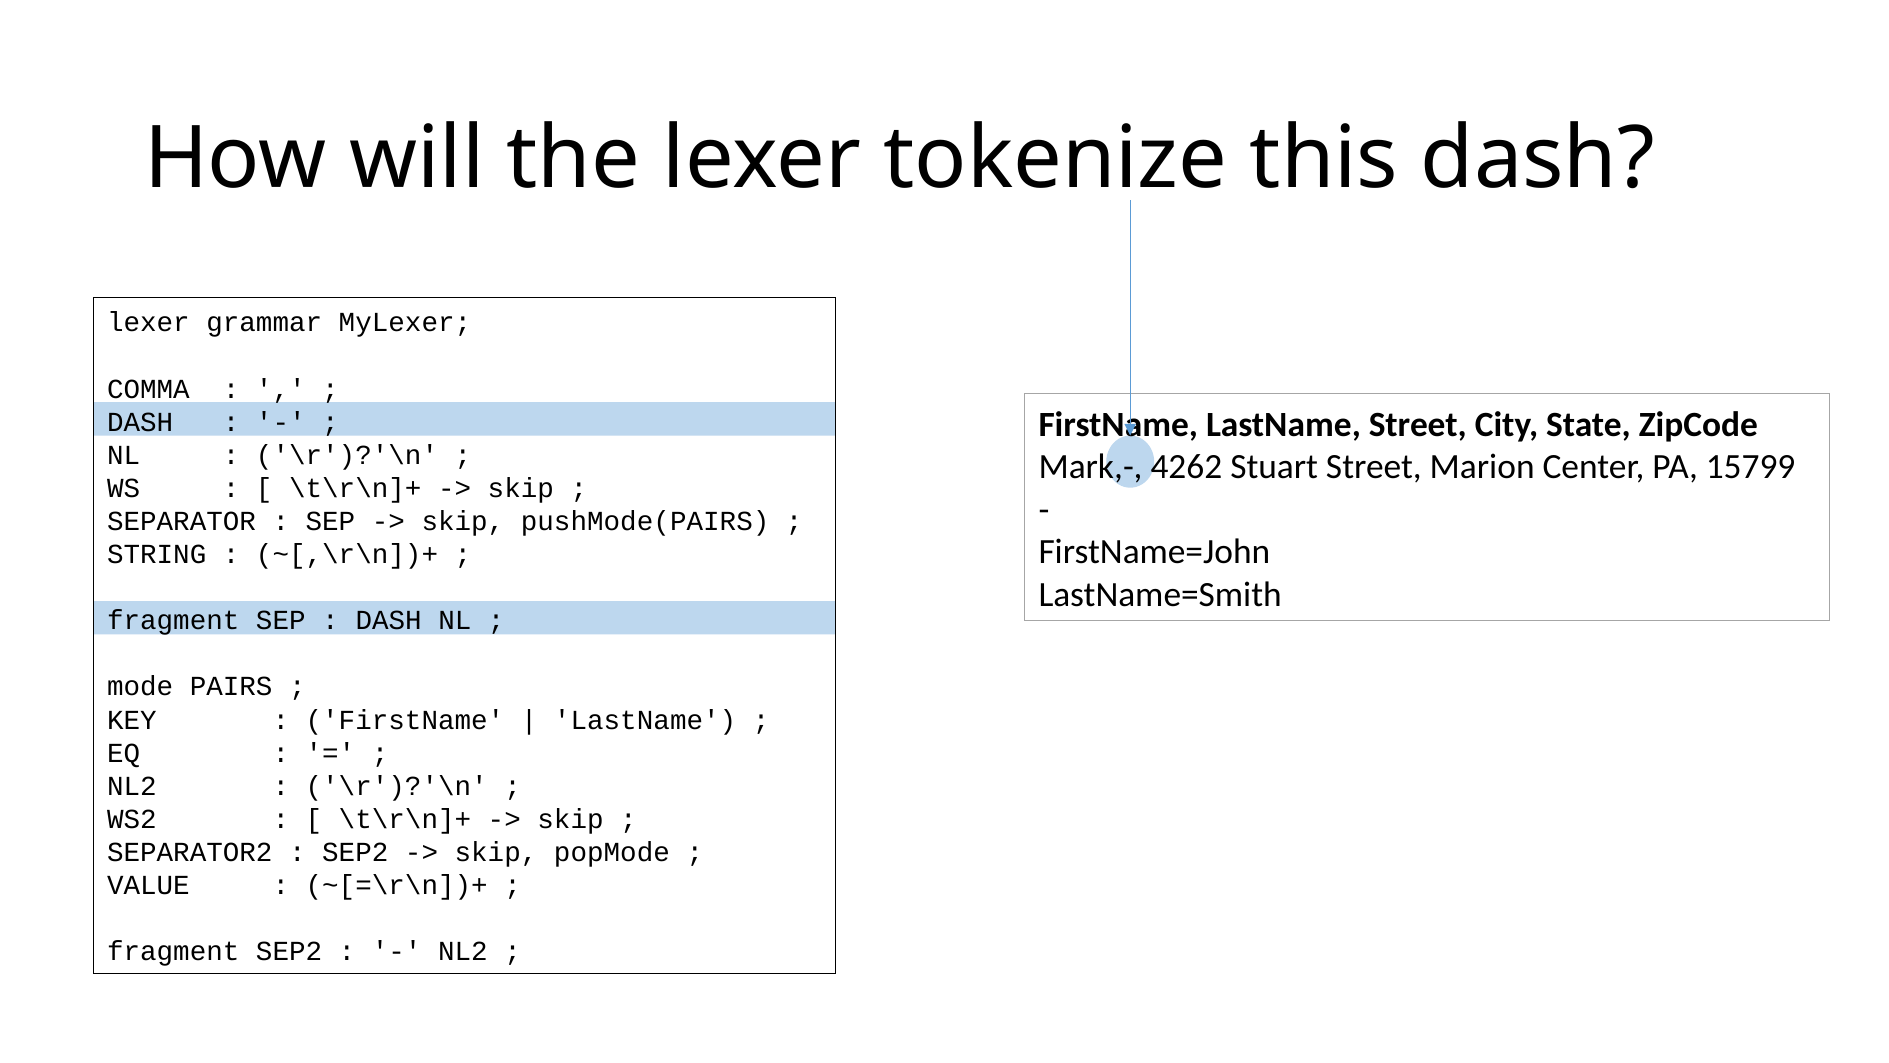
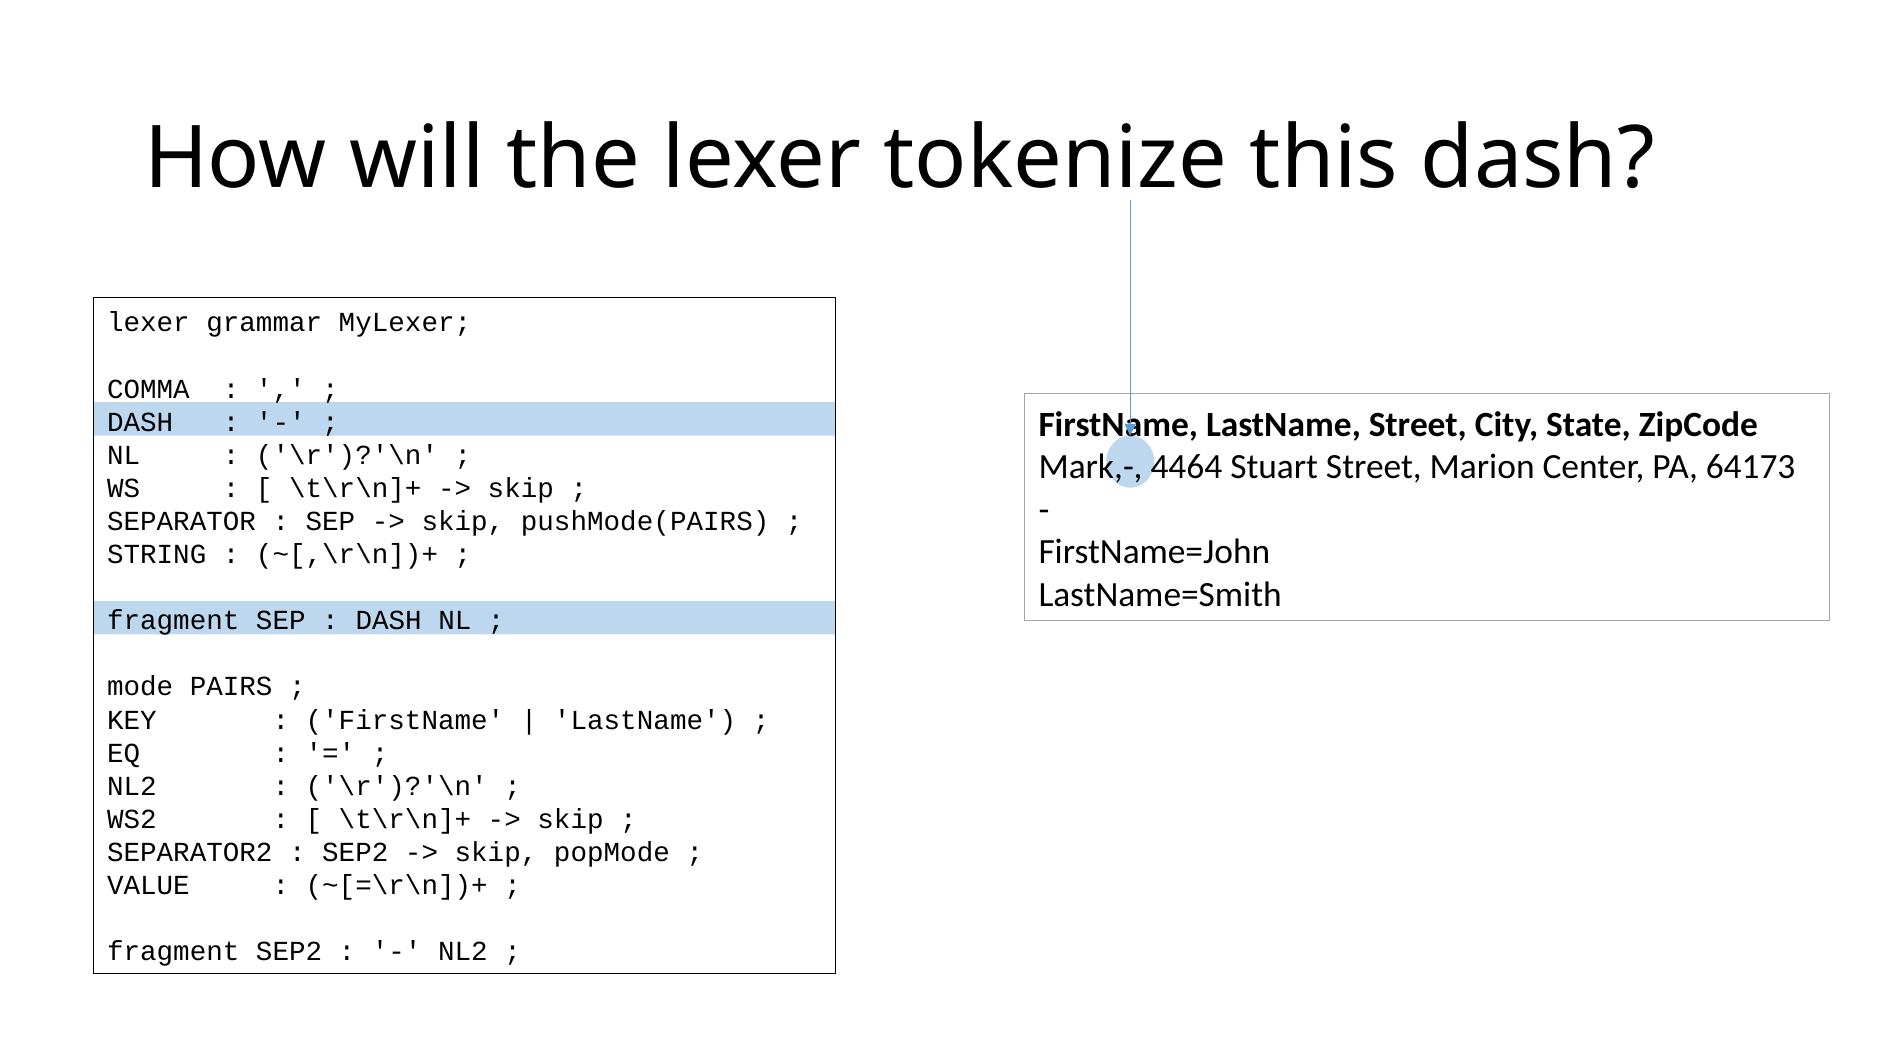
4262: 4262 -> 4464 (1186, 467)
15799: 15799 -> 64173 (1751, 467)
